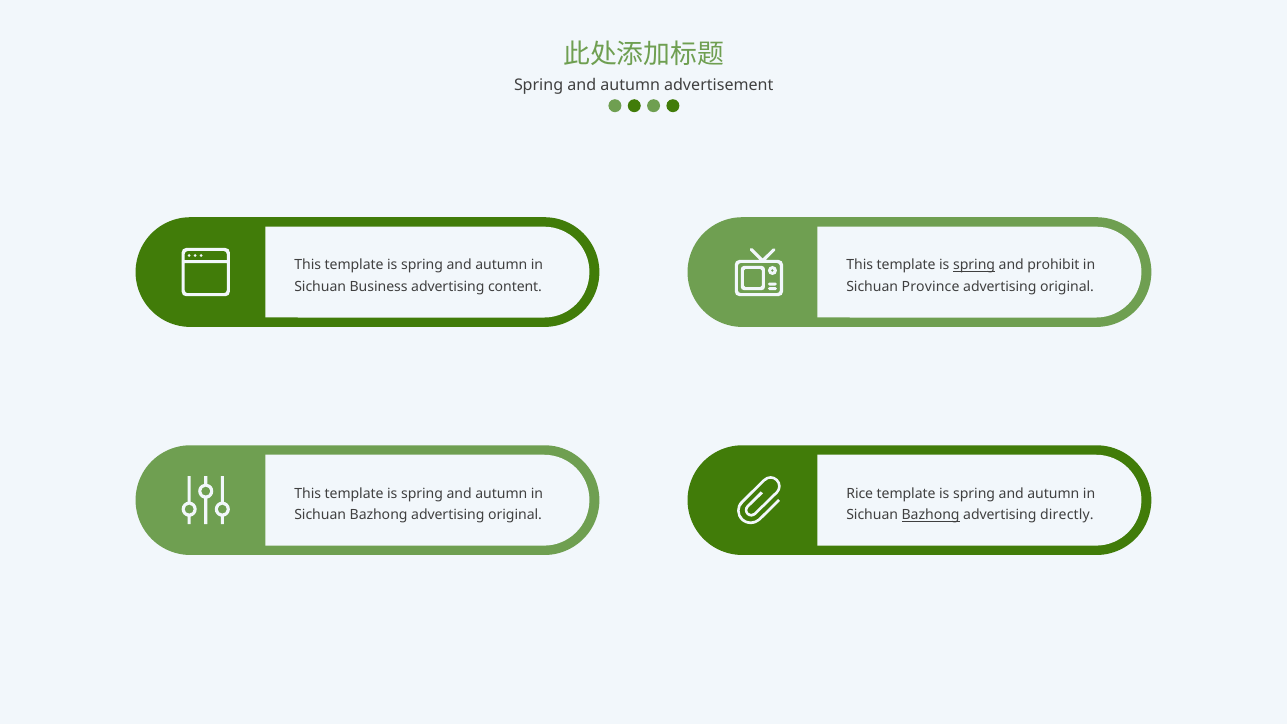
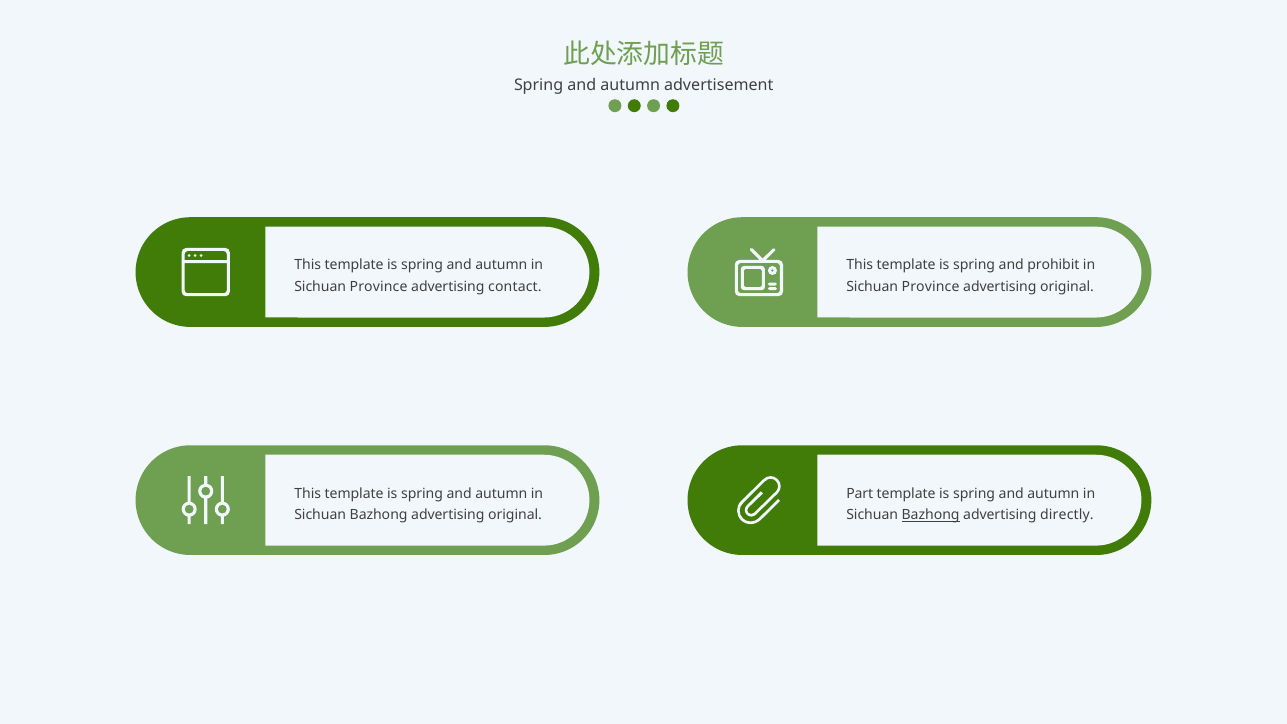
spring underline: present -> none (974, 265)
Business: Business -> Province (379, 287)
content: content -> contact (515, 287)
Rice: Rice -> Part (860, 493)
